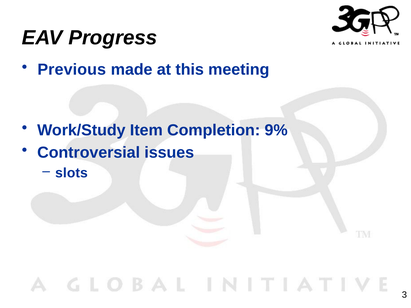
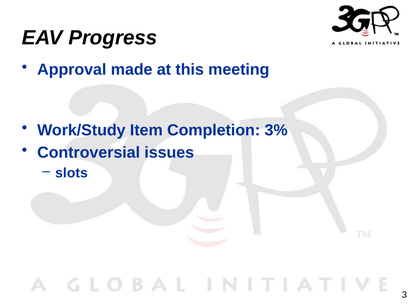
Previous: Previous -> Approval (72, 70)
9%: 9% -> 3% (276, 130)
